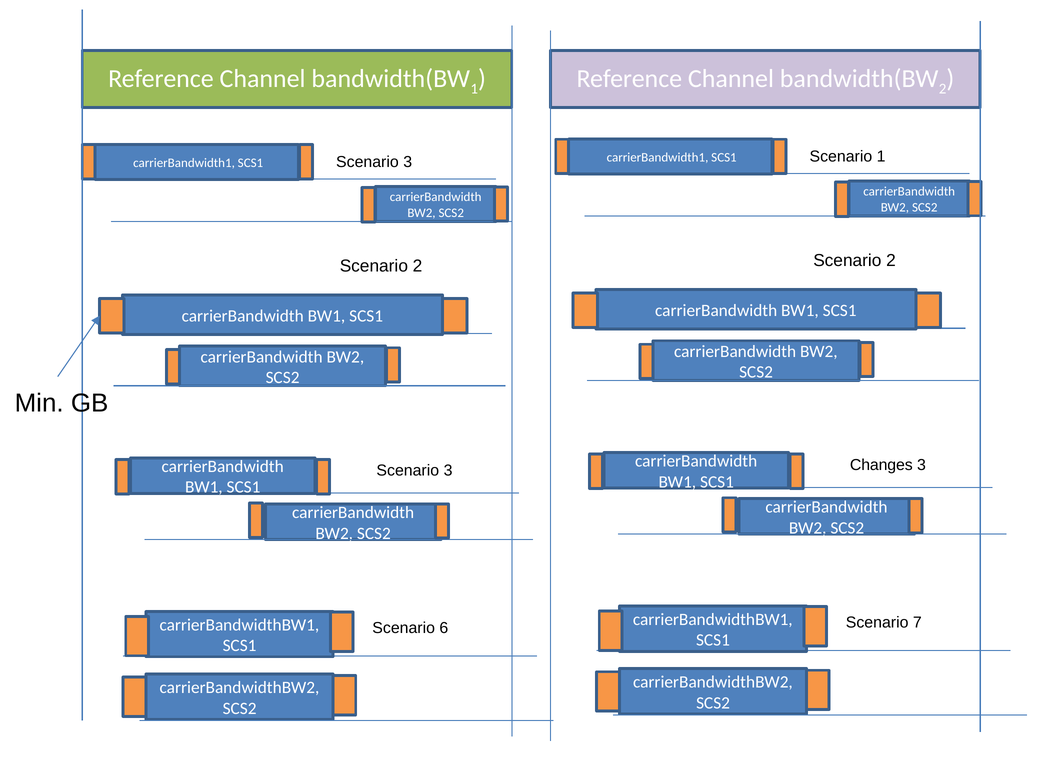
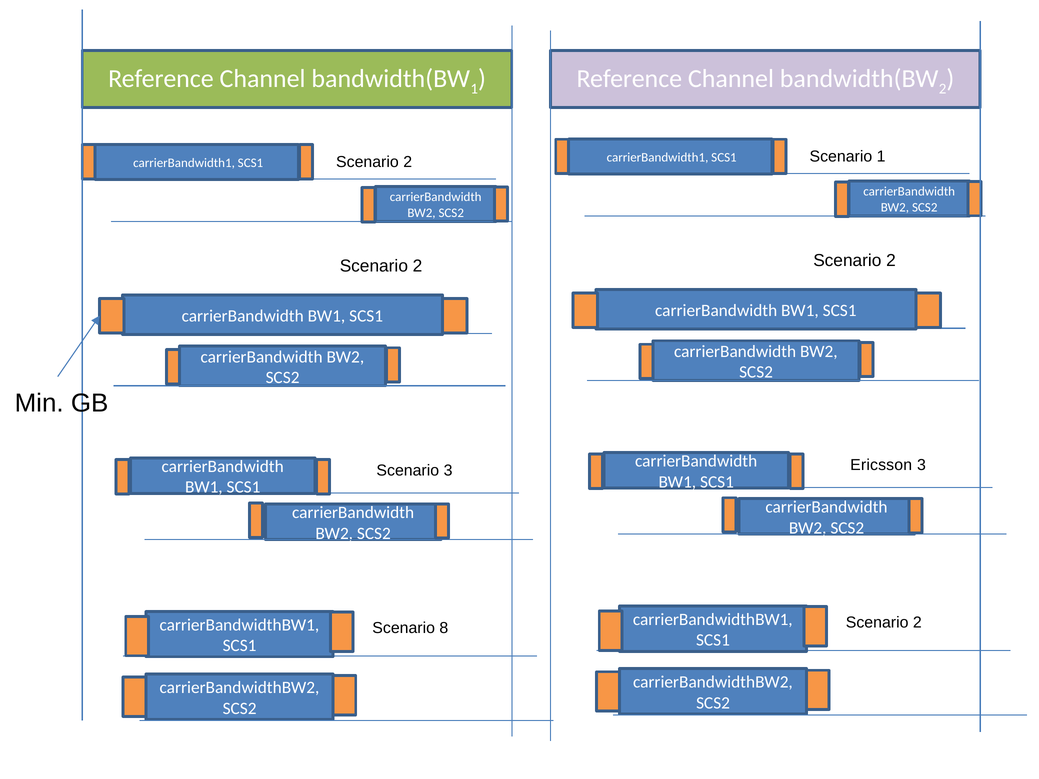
3: 3 -> 2 (408, 162)
Changes: Changes -> Ericsson (881, 465)
7: 7 -> 2 (917, 623)
6: 6 -> 8 (444, 628)
